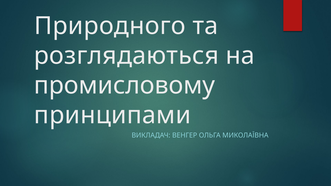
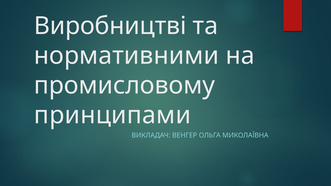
Природного: Природного -> Виробництві (110, 26)
розглядаються: розглядаються -> нормативними (126, 56)
